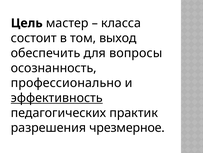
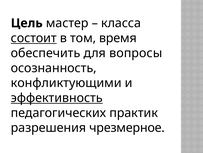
состоит underline: none -> present (34, 38)
выход: выход -> время (118, 38)
профессионально: профессионально -> конфликтующими (66, 83)
